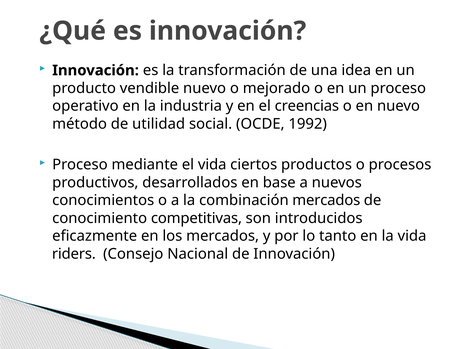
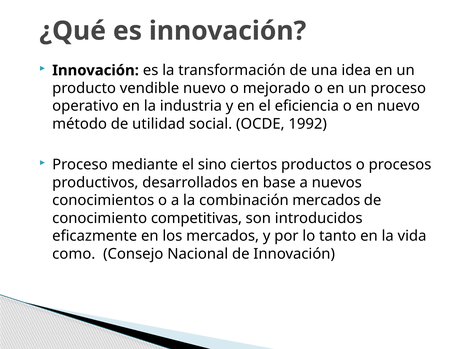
creencias: creencias -> eficiencia (307, 106)
el vida: vida -> sino (212, 165)
riders: riders -> como (74, 254)
